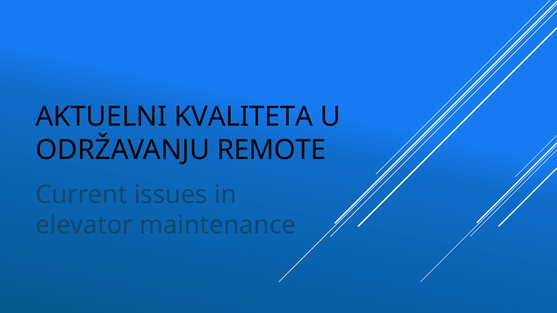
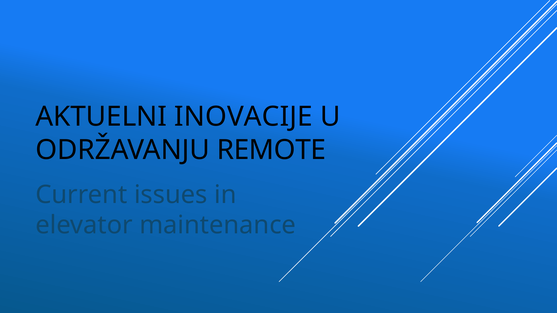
KVALITETA: KVALITETA -> INOVACIJE (243, 117)
